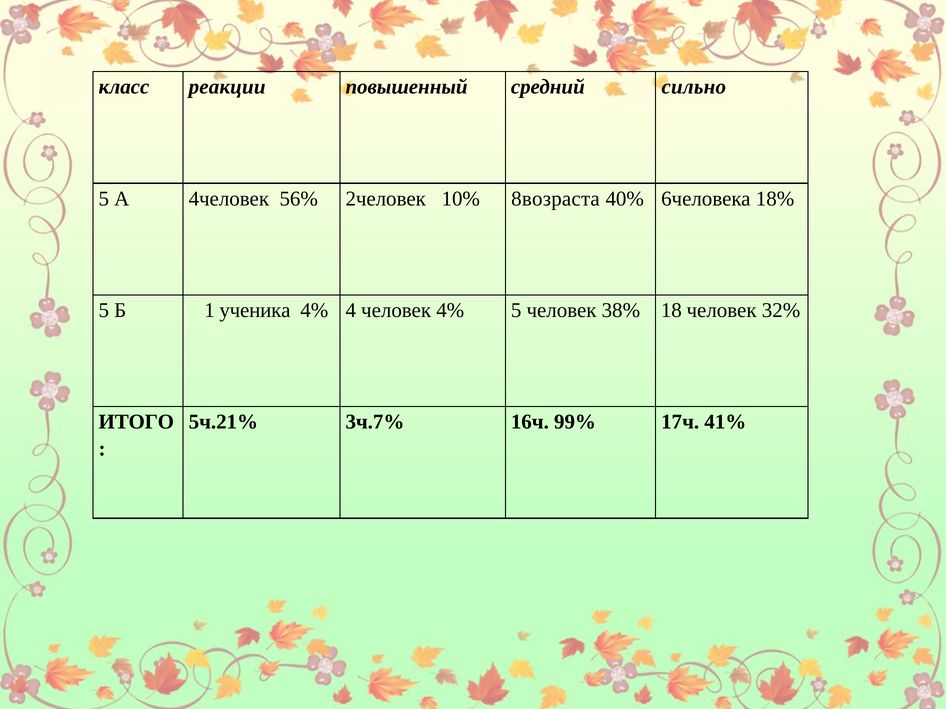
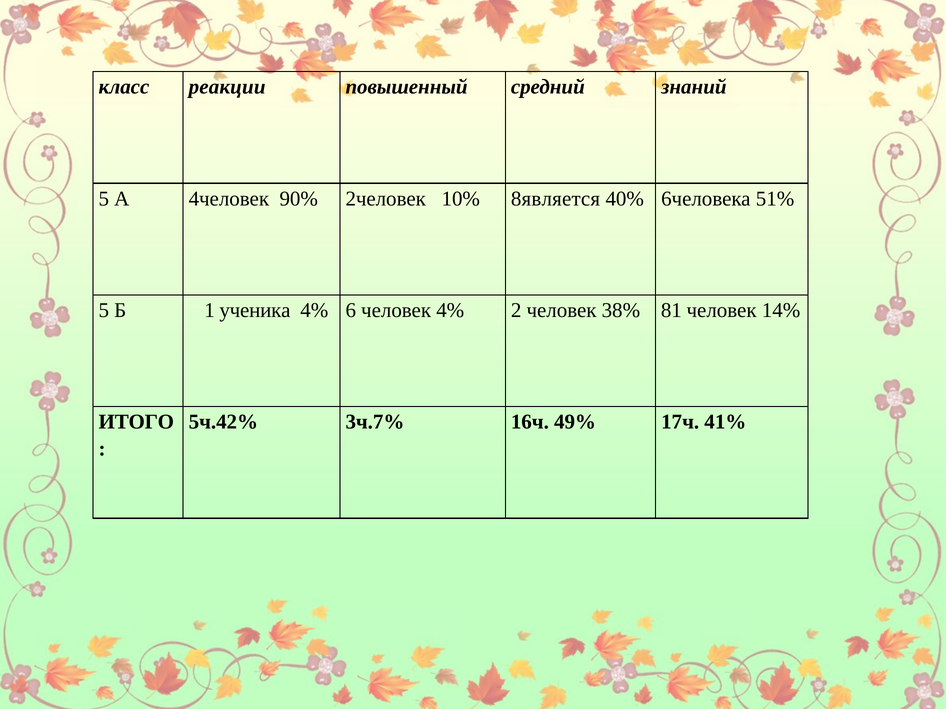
сильно: сильно -> знаний (694, 87)
56%: 56% -> 90% (299, 199)
8возраста: 8возраста -> 8является (555, 199)
18%: 18% -> 51% (775, 199)
4: 4 -> 6 (351, 310)
4% 5: 5 -> 2 (516, 310)
18: 18 -> 81 (671, 310)
32%: 32% -> 14% (781, 310)
5ч.21%: 5ч.21% -> 5ч.42% (223, 422)
99%: 99% -> 49% (575, 422)
